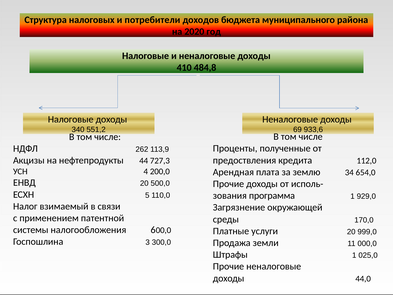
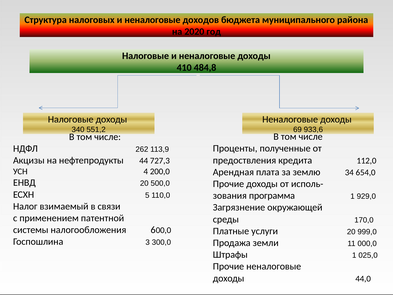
налоговых и потребители: потребители -> неналоговые (153, 20)
